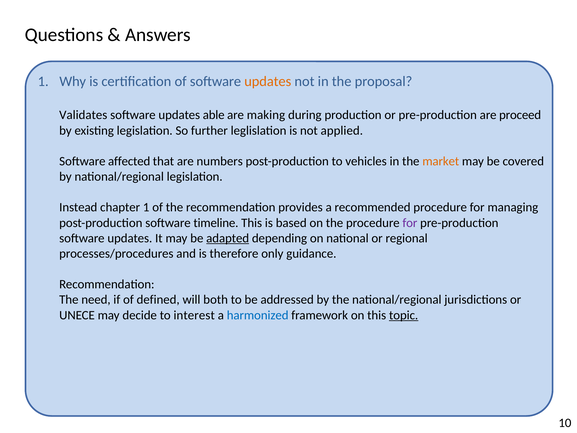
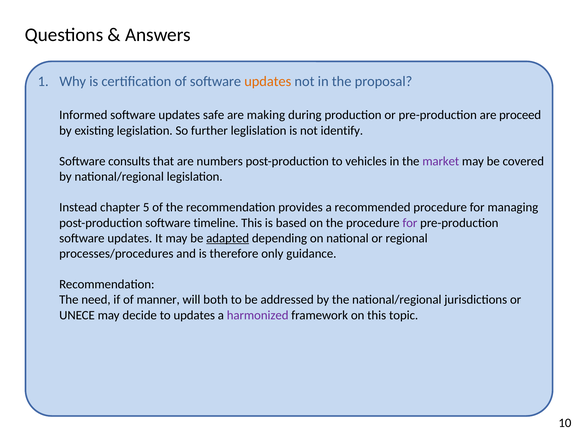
Validates: Validates -> Informed (83, 115)
able: able -> safe (214, 115)
applied: applied -> identify (342, 130)
affected: affected -> consults (129, 161)
market colour: orange -> purple (441, 161)
chapter 1: 1 -> 5 (146, 207)
defined: defined -> manner (158, 300)
to interest: interest -> updates (194, 315)
harmonized colour: blue -> purple (258, 315)
topic underline: present -> none (404, 315)
